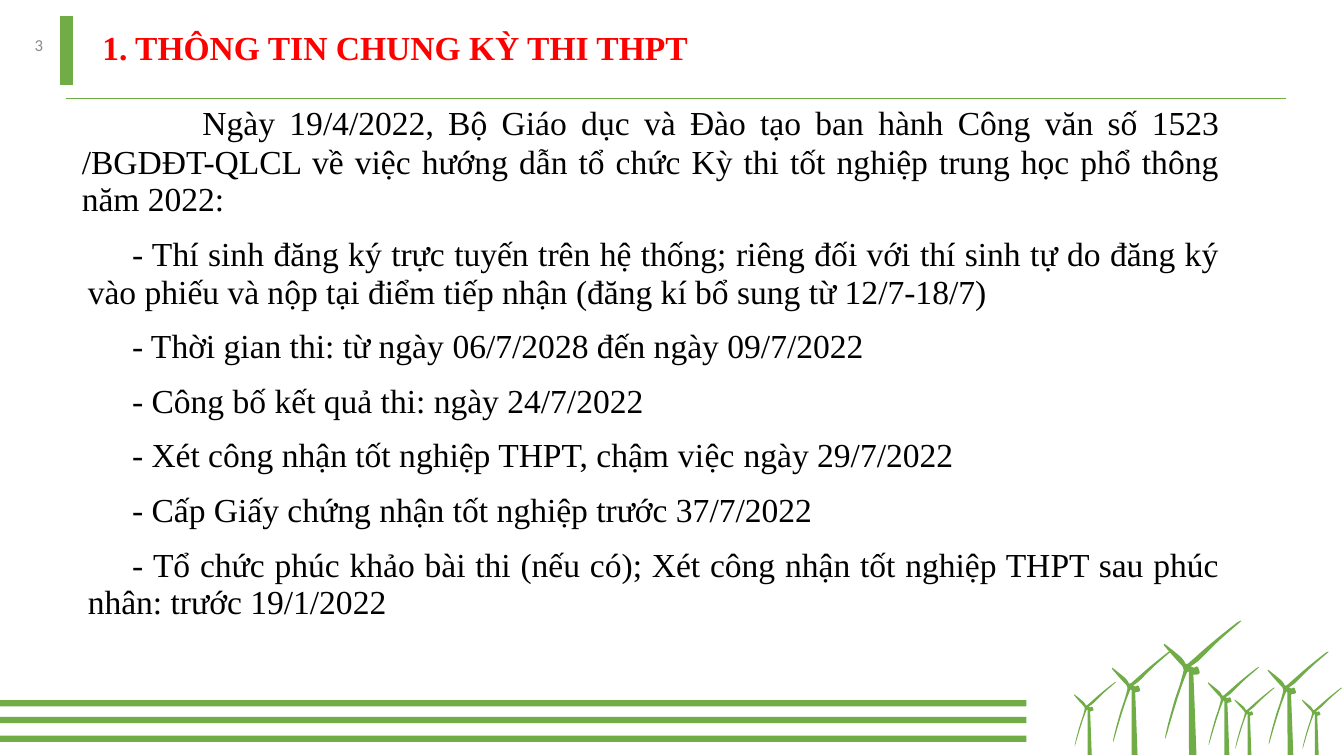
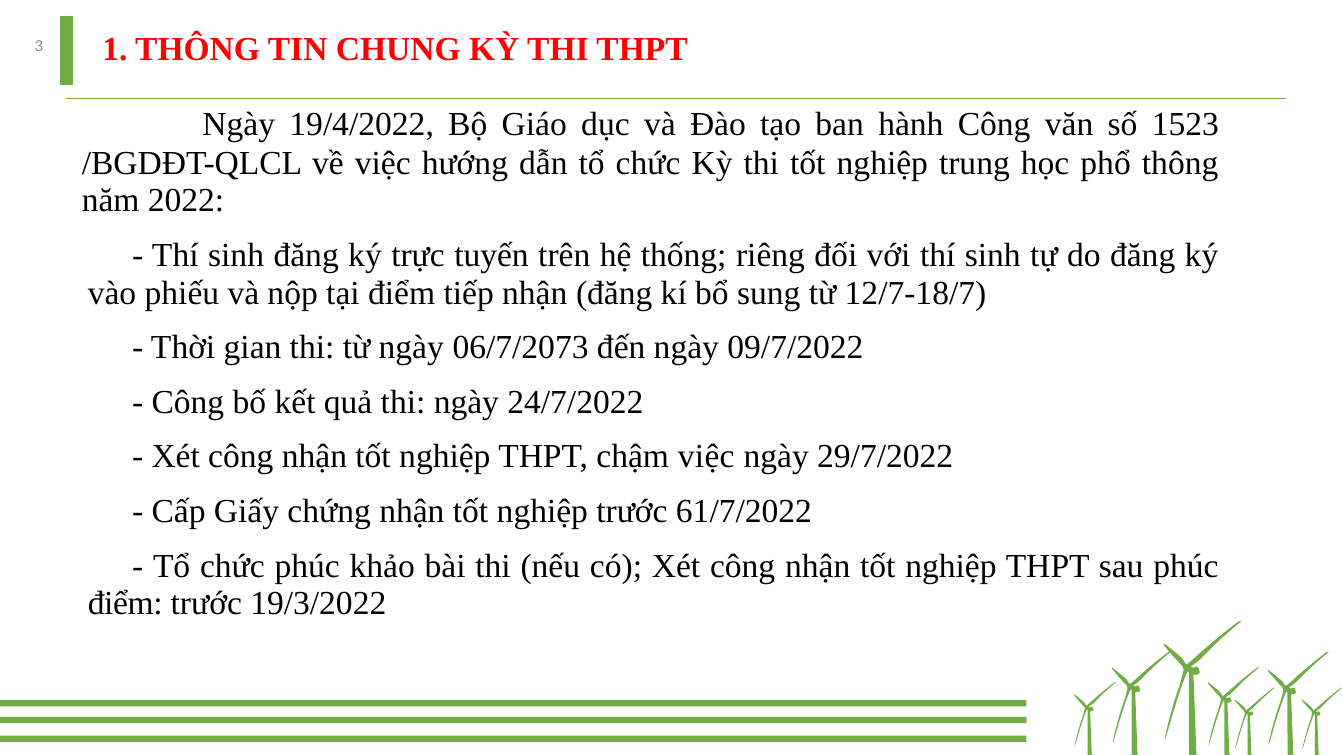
06/7/2028: 06/7/2028 -> 06/7/2073 (521, 348)
37/7/2022: 37/7/2022 -> 61/7/2022 (744, 511)
nhân: nhân -> điểm (125, 604)
19/1/2022: 19/1/2022 -> 19/3/2022 (318, 604)
